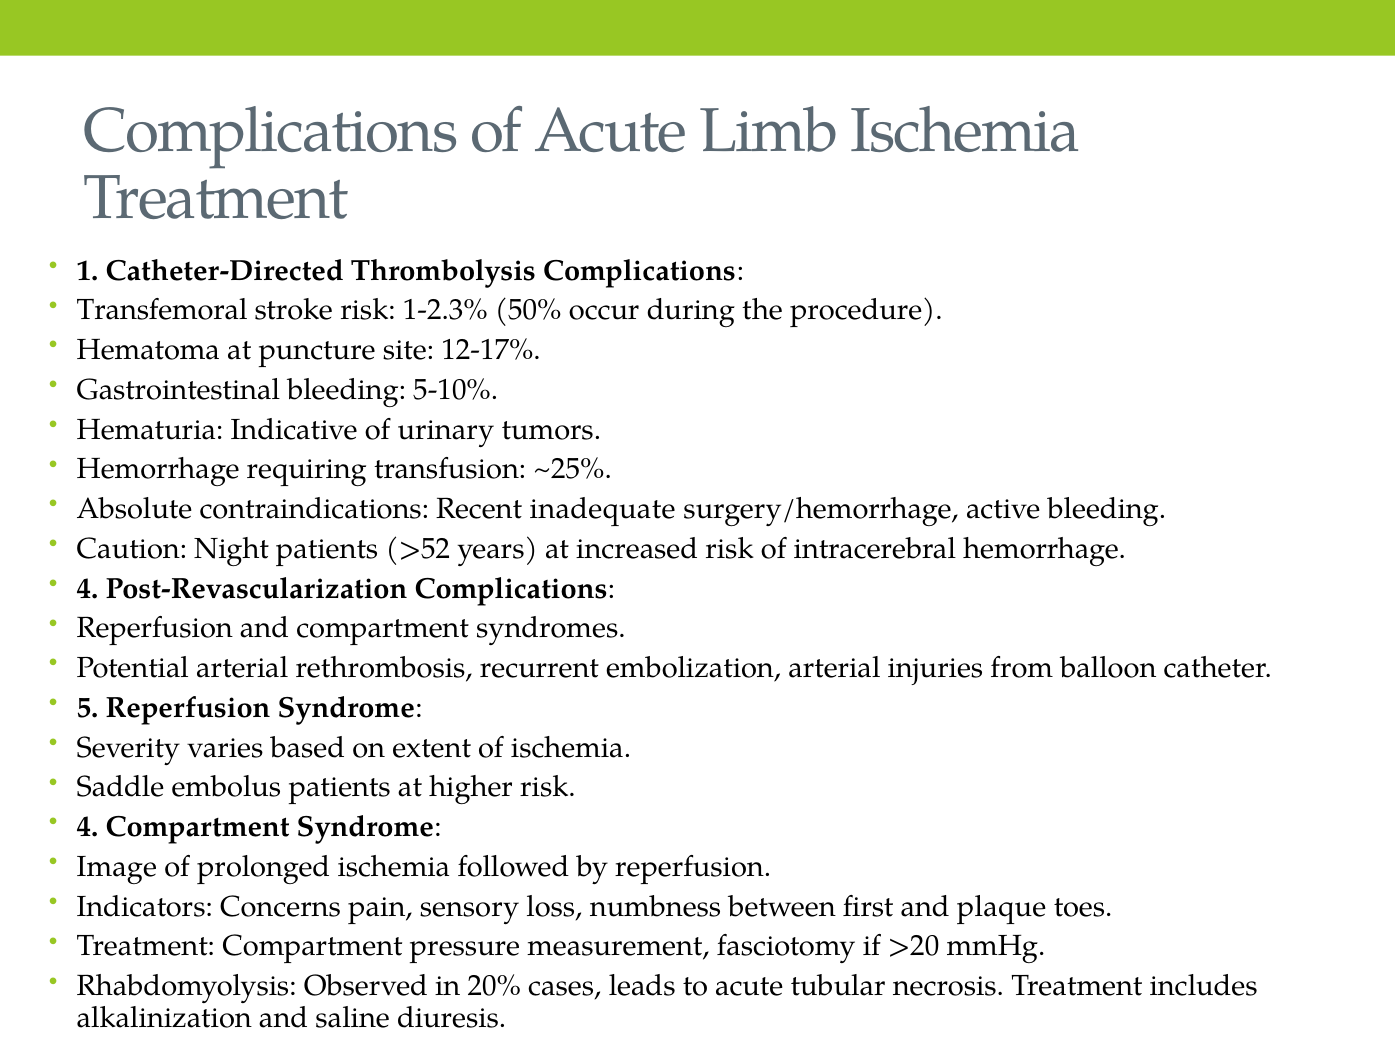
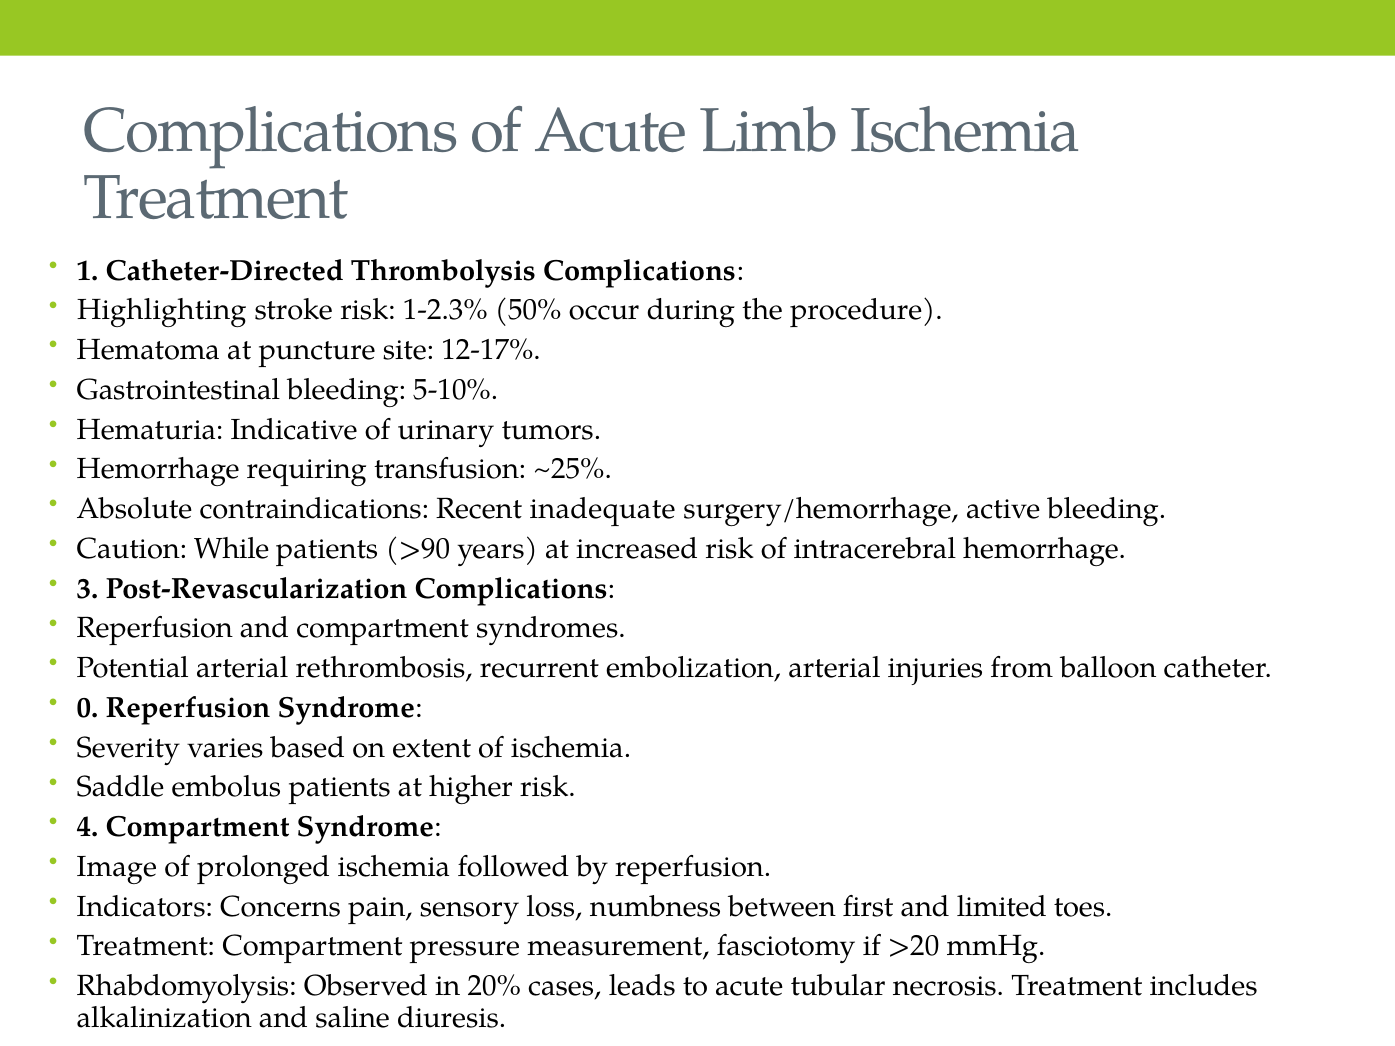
Transfemoral: Transfemoral -> Highlighting (162, 310)
Night: Night -> While (232, 549)
>52: >52 -> >90 (418, 549)
4: 4 -> 3 (88, 589)
5: 5 -> 0 (88, 708)
plaque: plaque -> limited (1002, 907)
